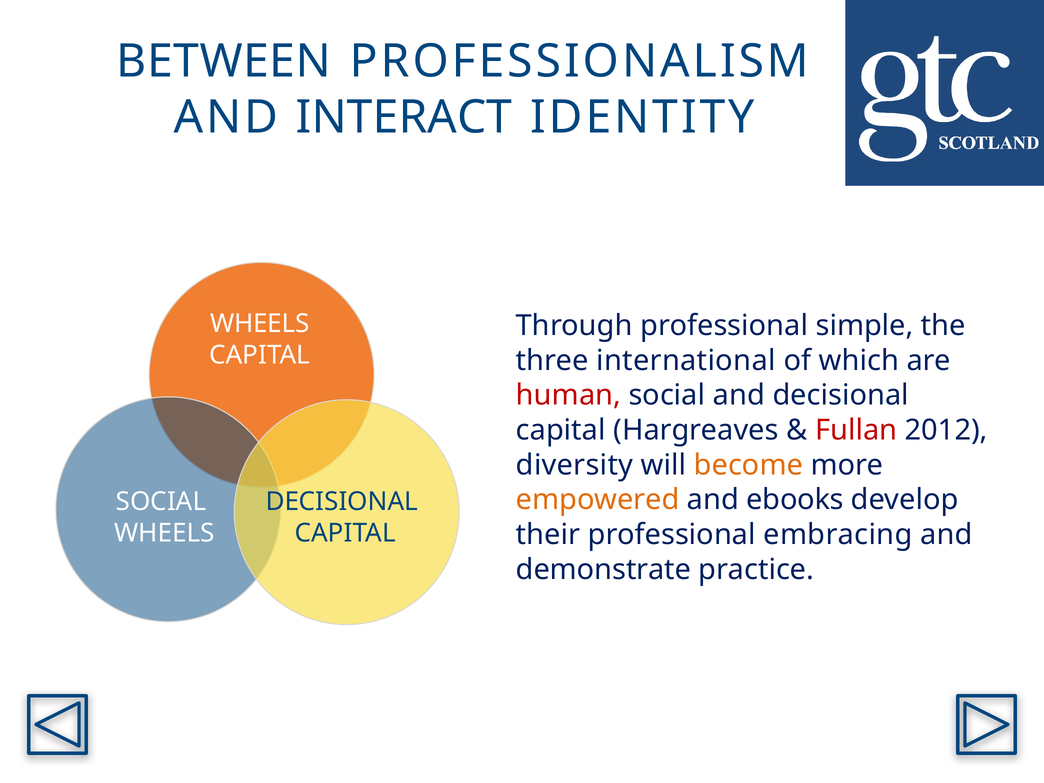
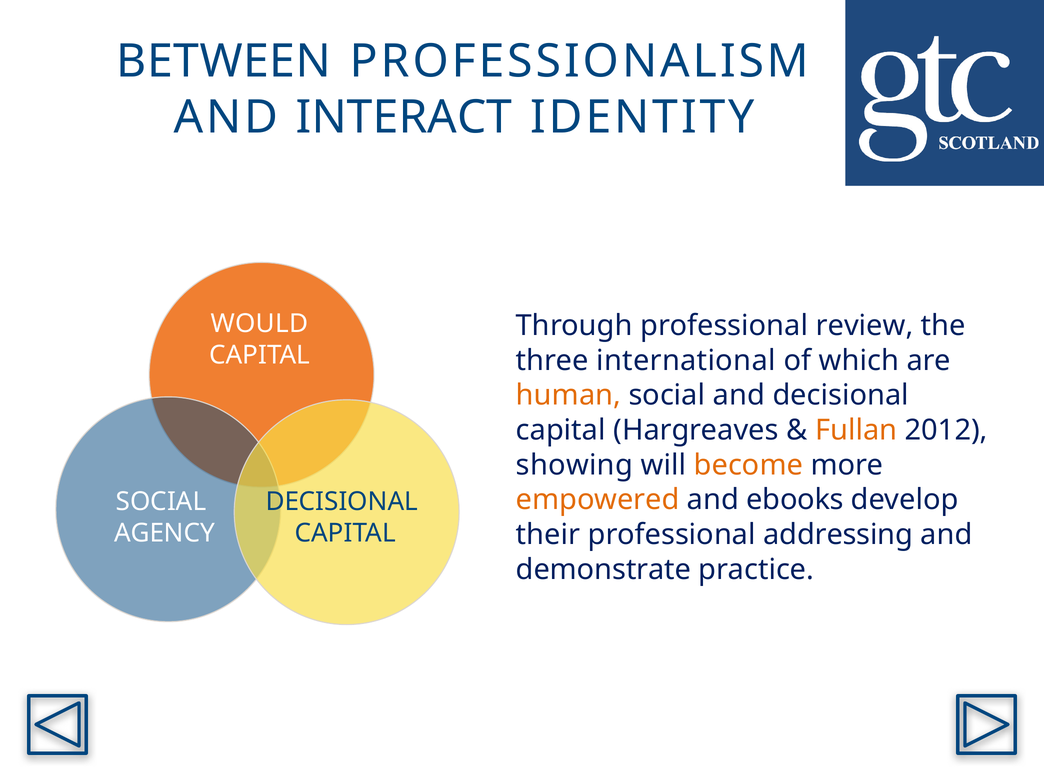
WHEELS: WHEELS -> WOULD (259, 324)
simple: simple -> review (865, 326)
human colour: red -> orange (569, 395)
Fullan colour: red -> orange (856, 430)
diversity: diversity -> showing (575, 465)
WHEELS: WHEELS -> AGENCY (164, 533)
embracing: embracing -> addressing (838, 535)
